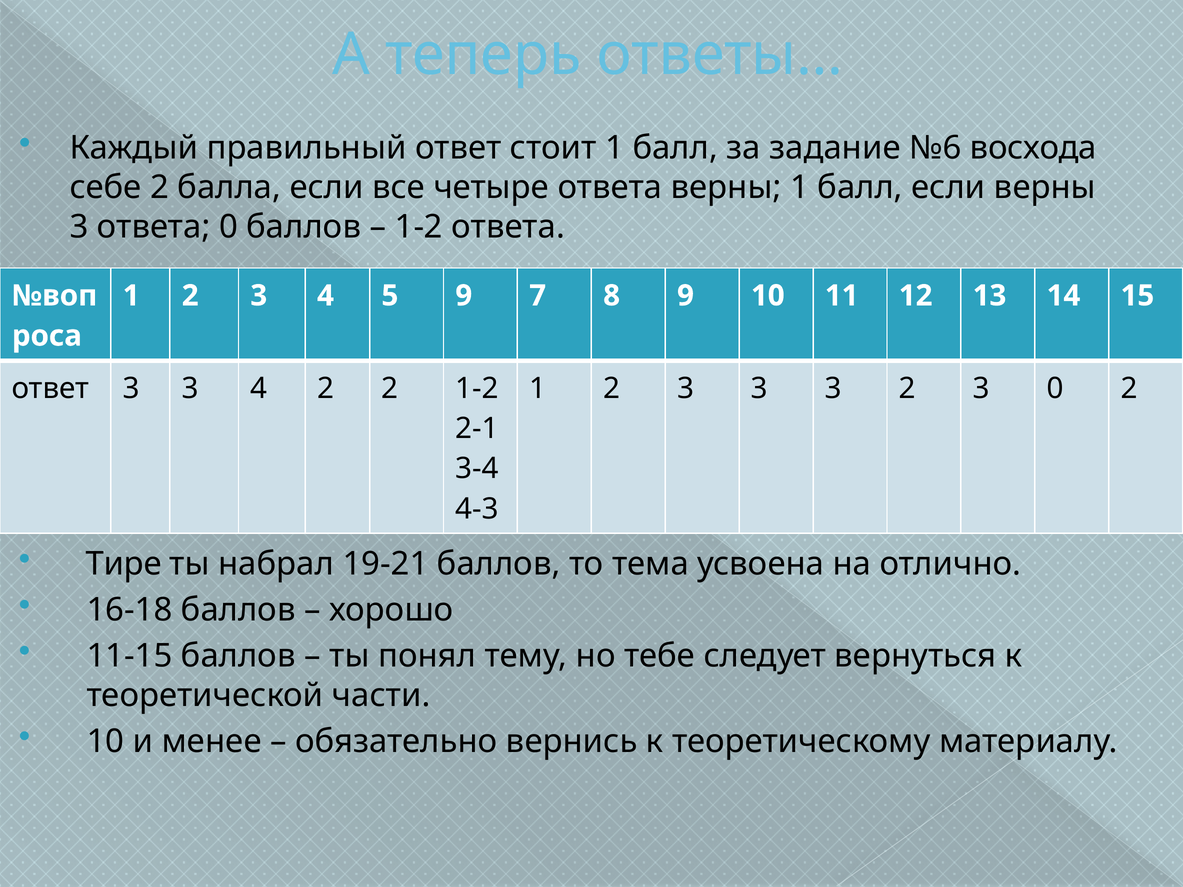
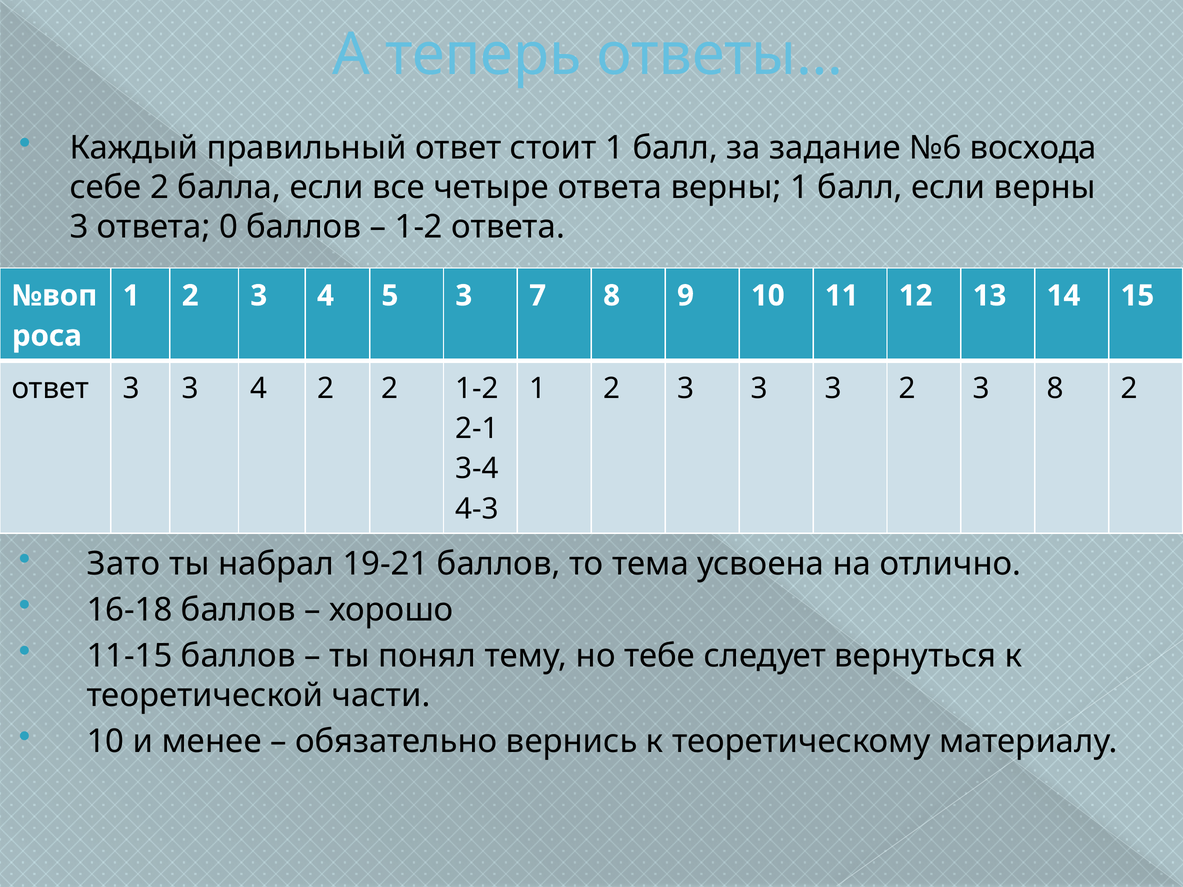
5 9: 9 -> 3 (464, 296)
3 0: 0 -> 8 (1055, 388)
Тире: Тире -> Зато (124, 564)
